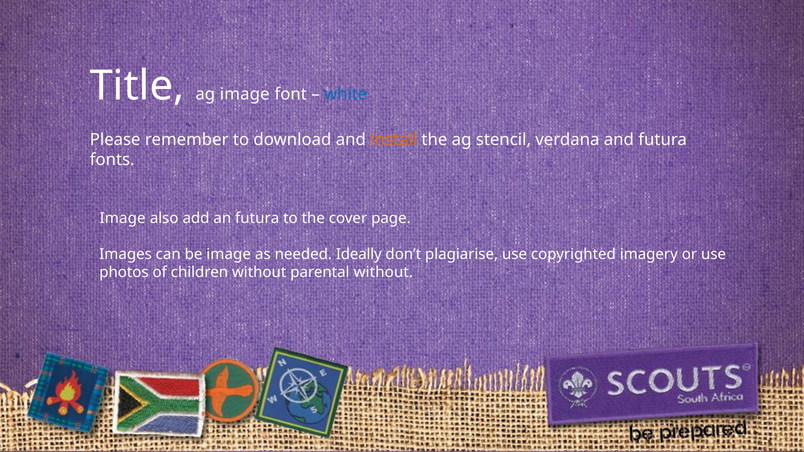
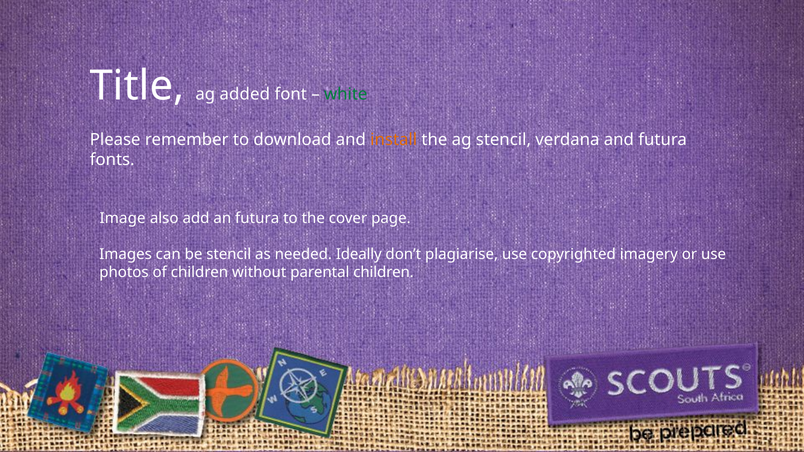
ag image: image -> added (245, 94)
white colour: blue -> green (346, 94)
be image: image -> stencil (229, 254)
parental without: without -> children (384, 272)
